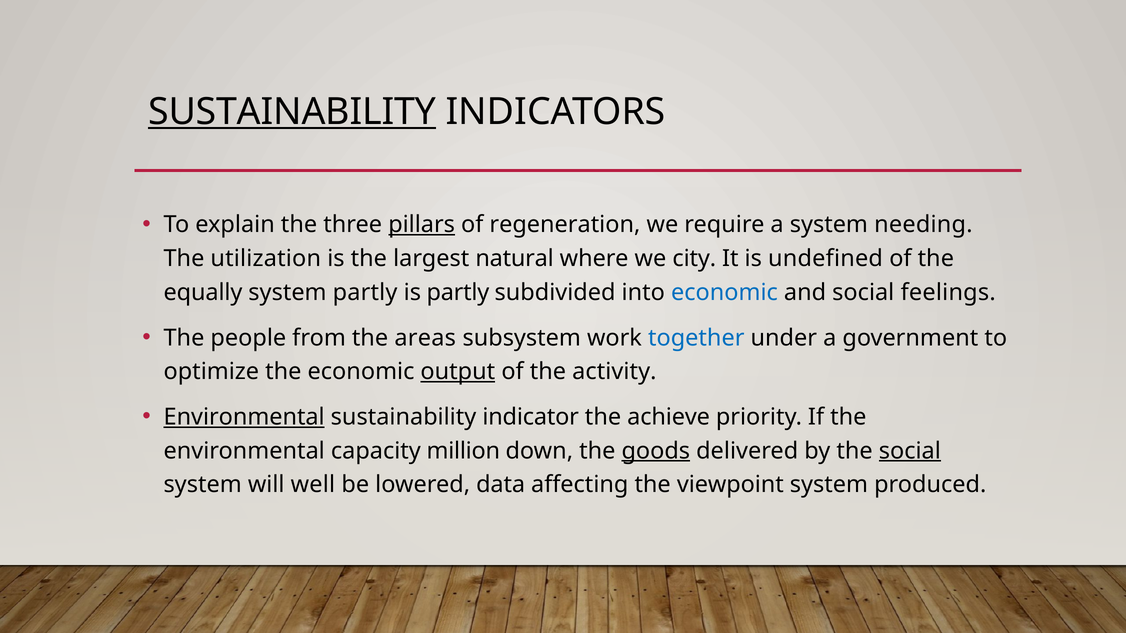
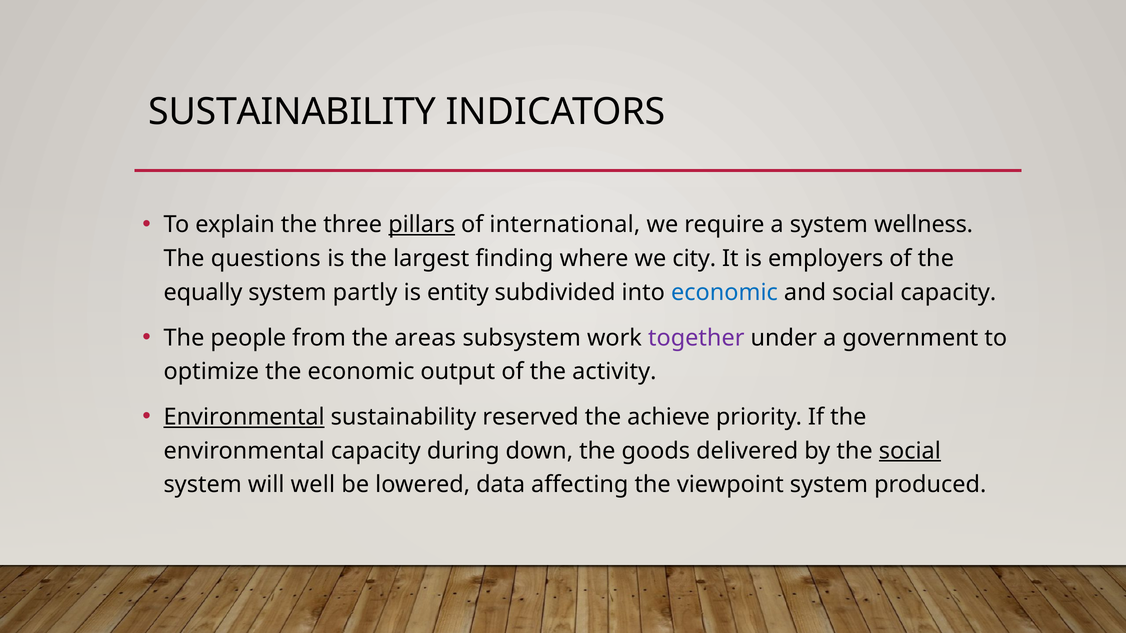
SUSTAINABILITY underline: present -> none (292, 112)
regeneration: regeneration -> international (565, 225)
needing: needing -> wellness (924, 225)
utilization: utilization -> questions (266, 259)
natural: natural -> finding (514, 259)
undefined: undefined -> employers (826, 259)
is partly: partly -> entity (458, 292)
social feelings: feelings -> capacity (948, 292)
together colour: blue -> purple (696, 338)
output underline: present -> none (458, 372)
indicator: indicator -> reserved (531, 417)
million: million -> during (463, 451)
goods underline: present -> none (656, 451)
